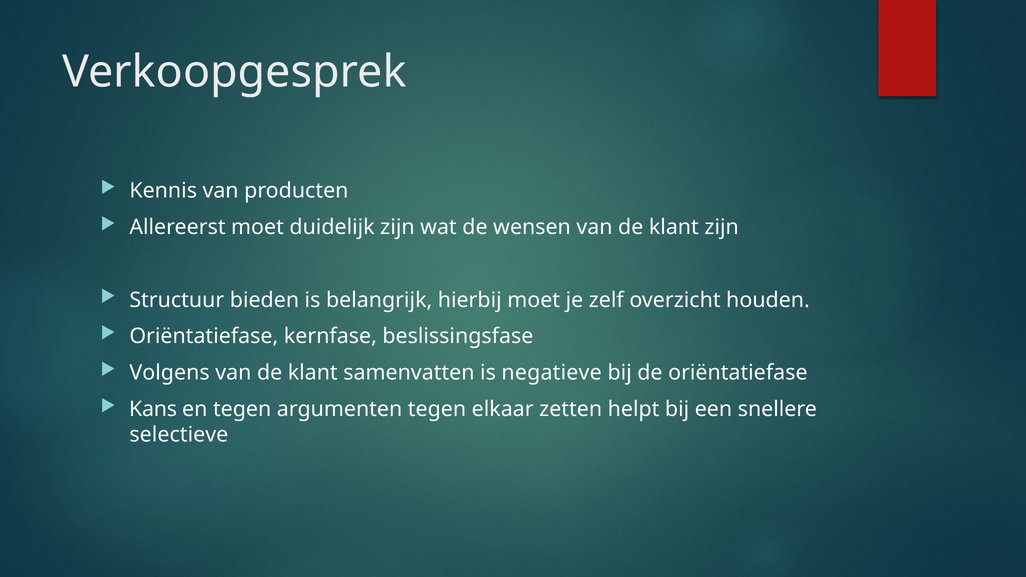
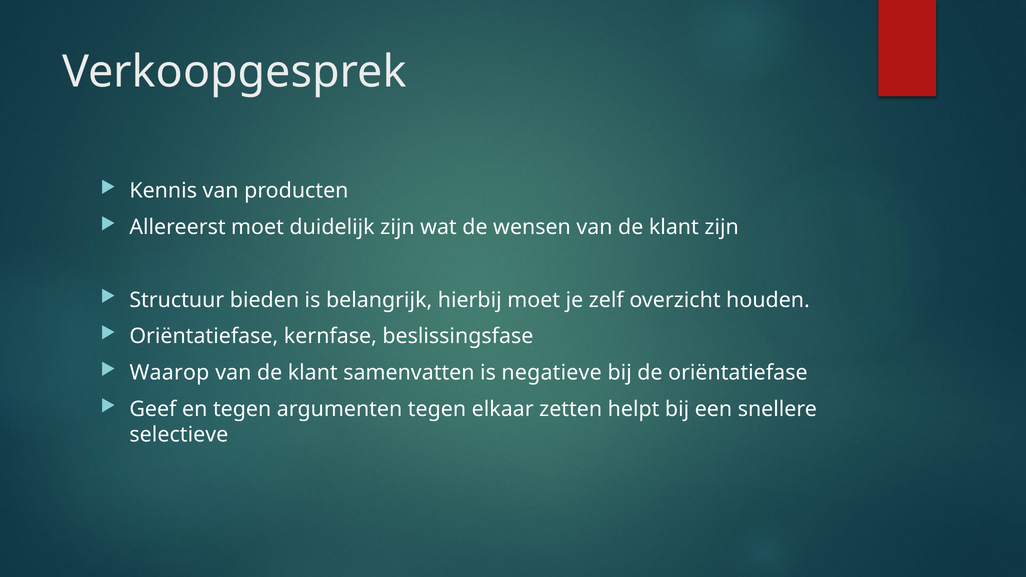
Volgens: Volgens -> Waarop (169, 373)
Kans: Kans -> Geef (153, 409)
